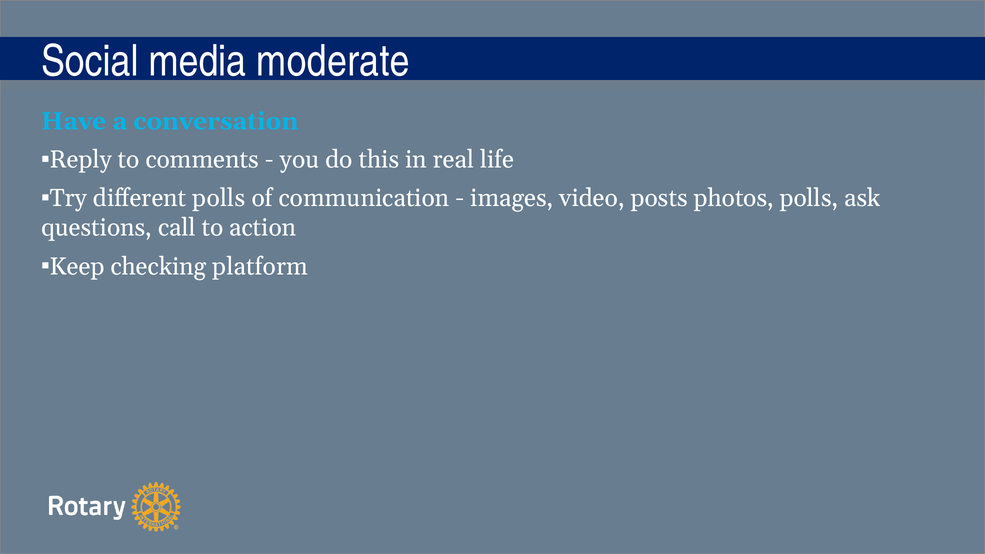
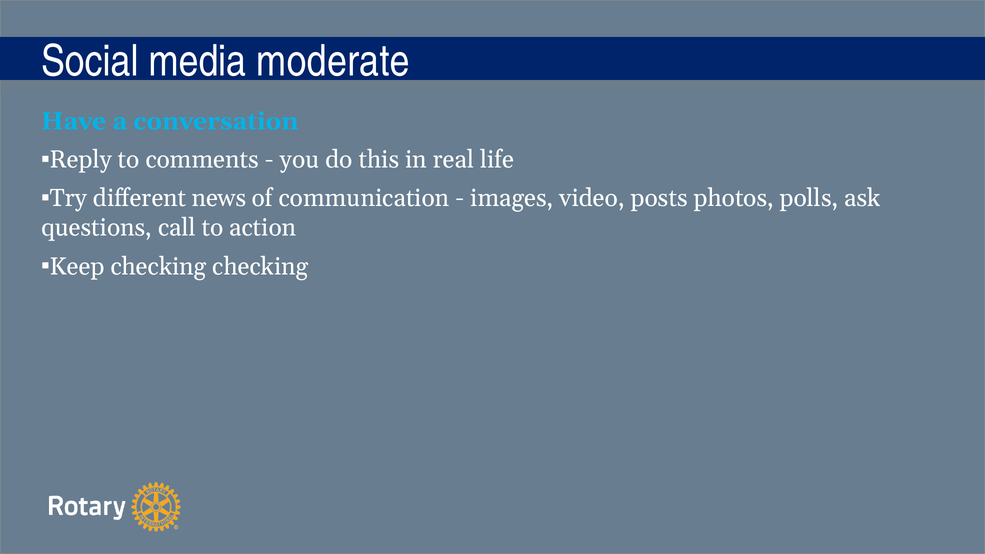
different polls: polls -> news (219, 198)
checking platform: platform -> checking (260, 266)
